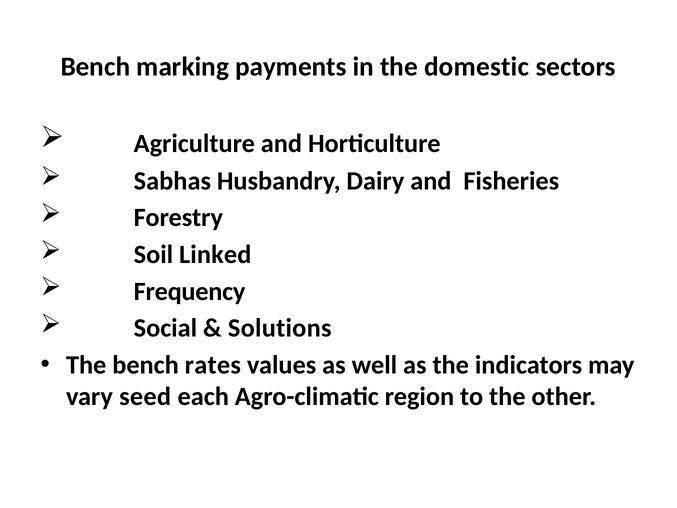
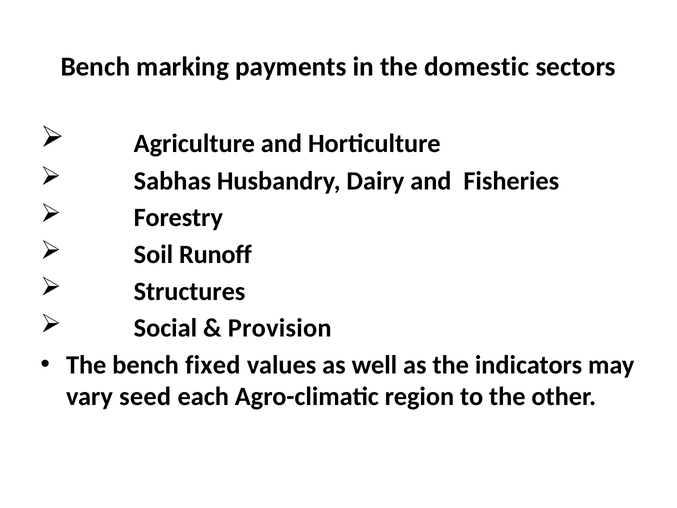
Linked: Linked -> Runoff (215, 254)
Frequency: Frequency -> Structures (189, 291)
Solutions: Solutions -> Provision (280, 328)
rates: rates -> fixed (213, 365)
